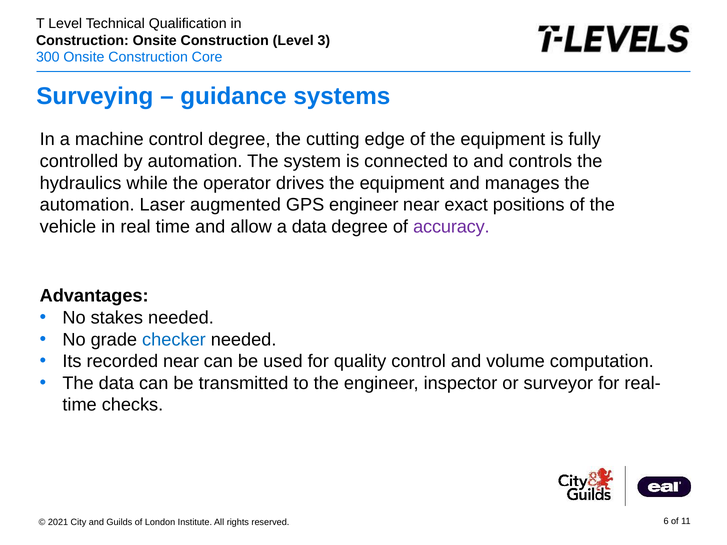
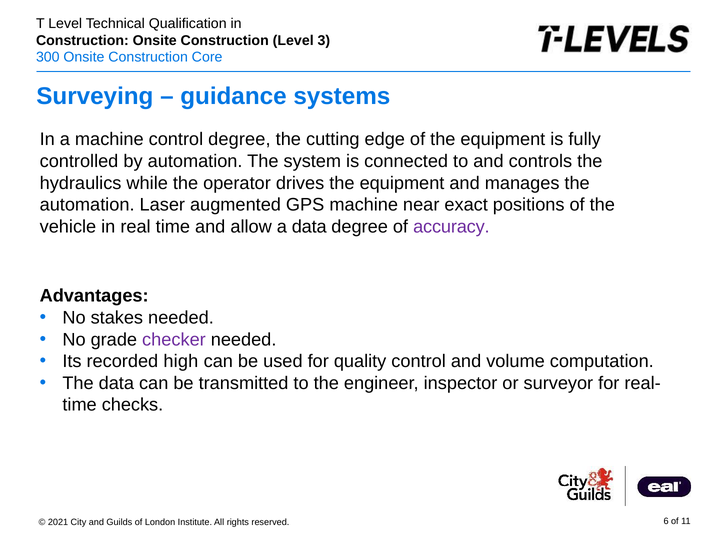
GPS engineer: engineer -> machine (364, 205)
checker colour: blue -> purple (174, 340)
recorded near: near -> high (181, 362)
